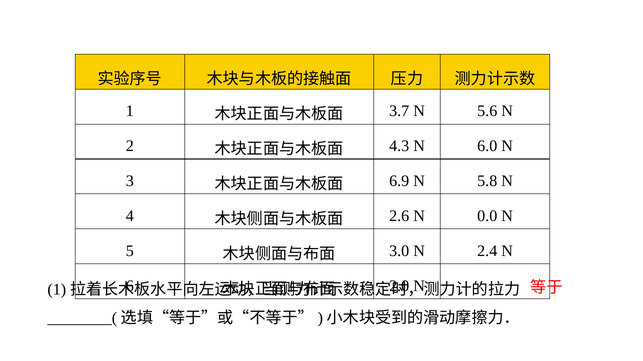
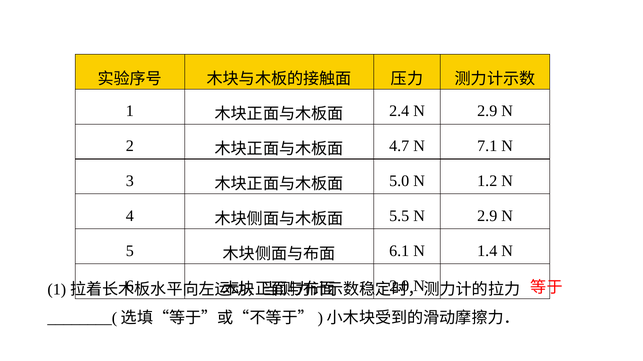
3.7: 3.7 -> 2.4 (399, 111)
5.6: 5.6 -> 2.9 (487, 111)
4.3: 4.3 -> 4.7 (399, 146)
6.0: 6.0 -> 7.1 (487, 146)
6.9: 6.9 -> 5.0 (399, 181)
5.8: 5.8 -> 1.2 (487, 181)
2.6: 2.6 -> 5.5 (399, 216)
0.0: 0.0 -> 2.9 (487, 216)
3.0: 3.0 -> 6.1 (399, 251)
2.4: 2.4 -> 1.4 (487, 251)
